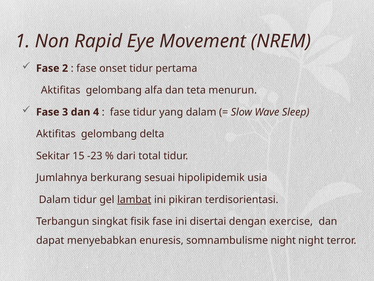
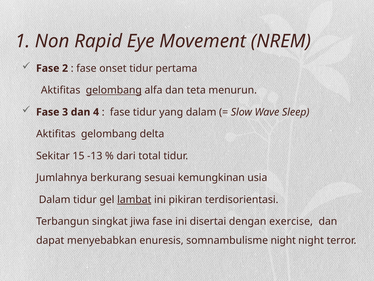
gelombang underline: none -> present (114, 90)
-23: -23 -> -13 (95, 156)
hipolipidemik: hipolipidemik -> kemungkinan (211, 177)
fisik: fisik -> jiwa (140, 221)
